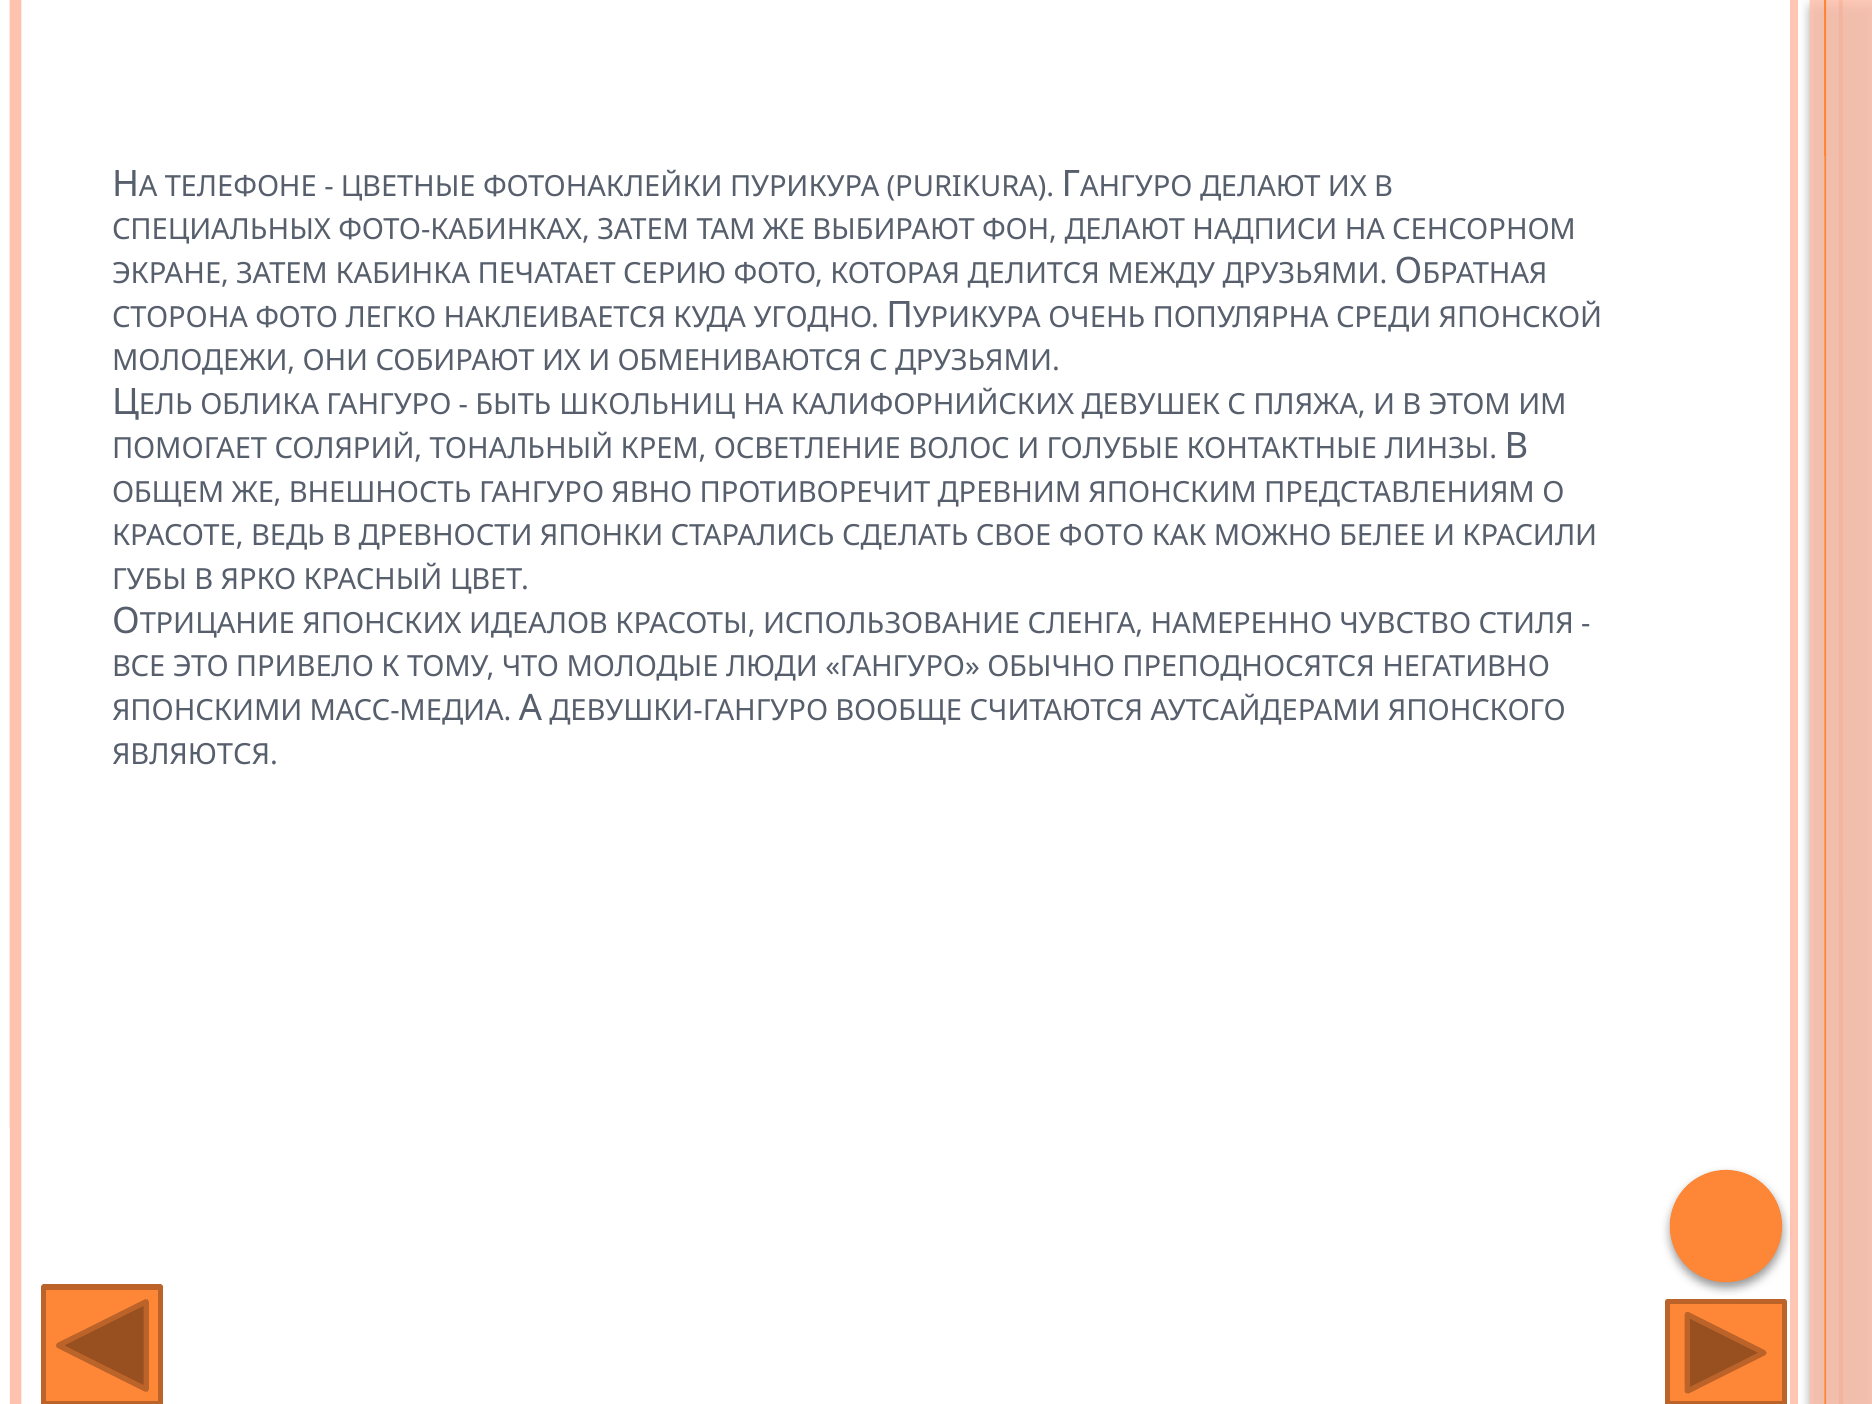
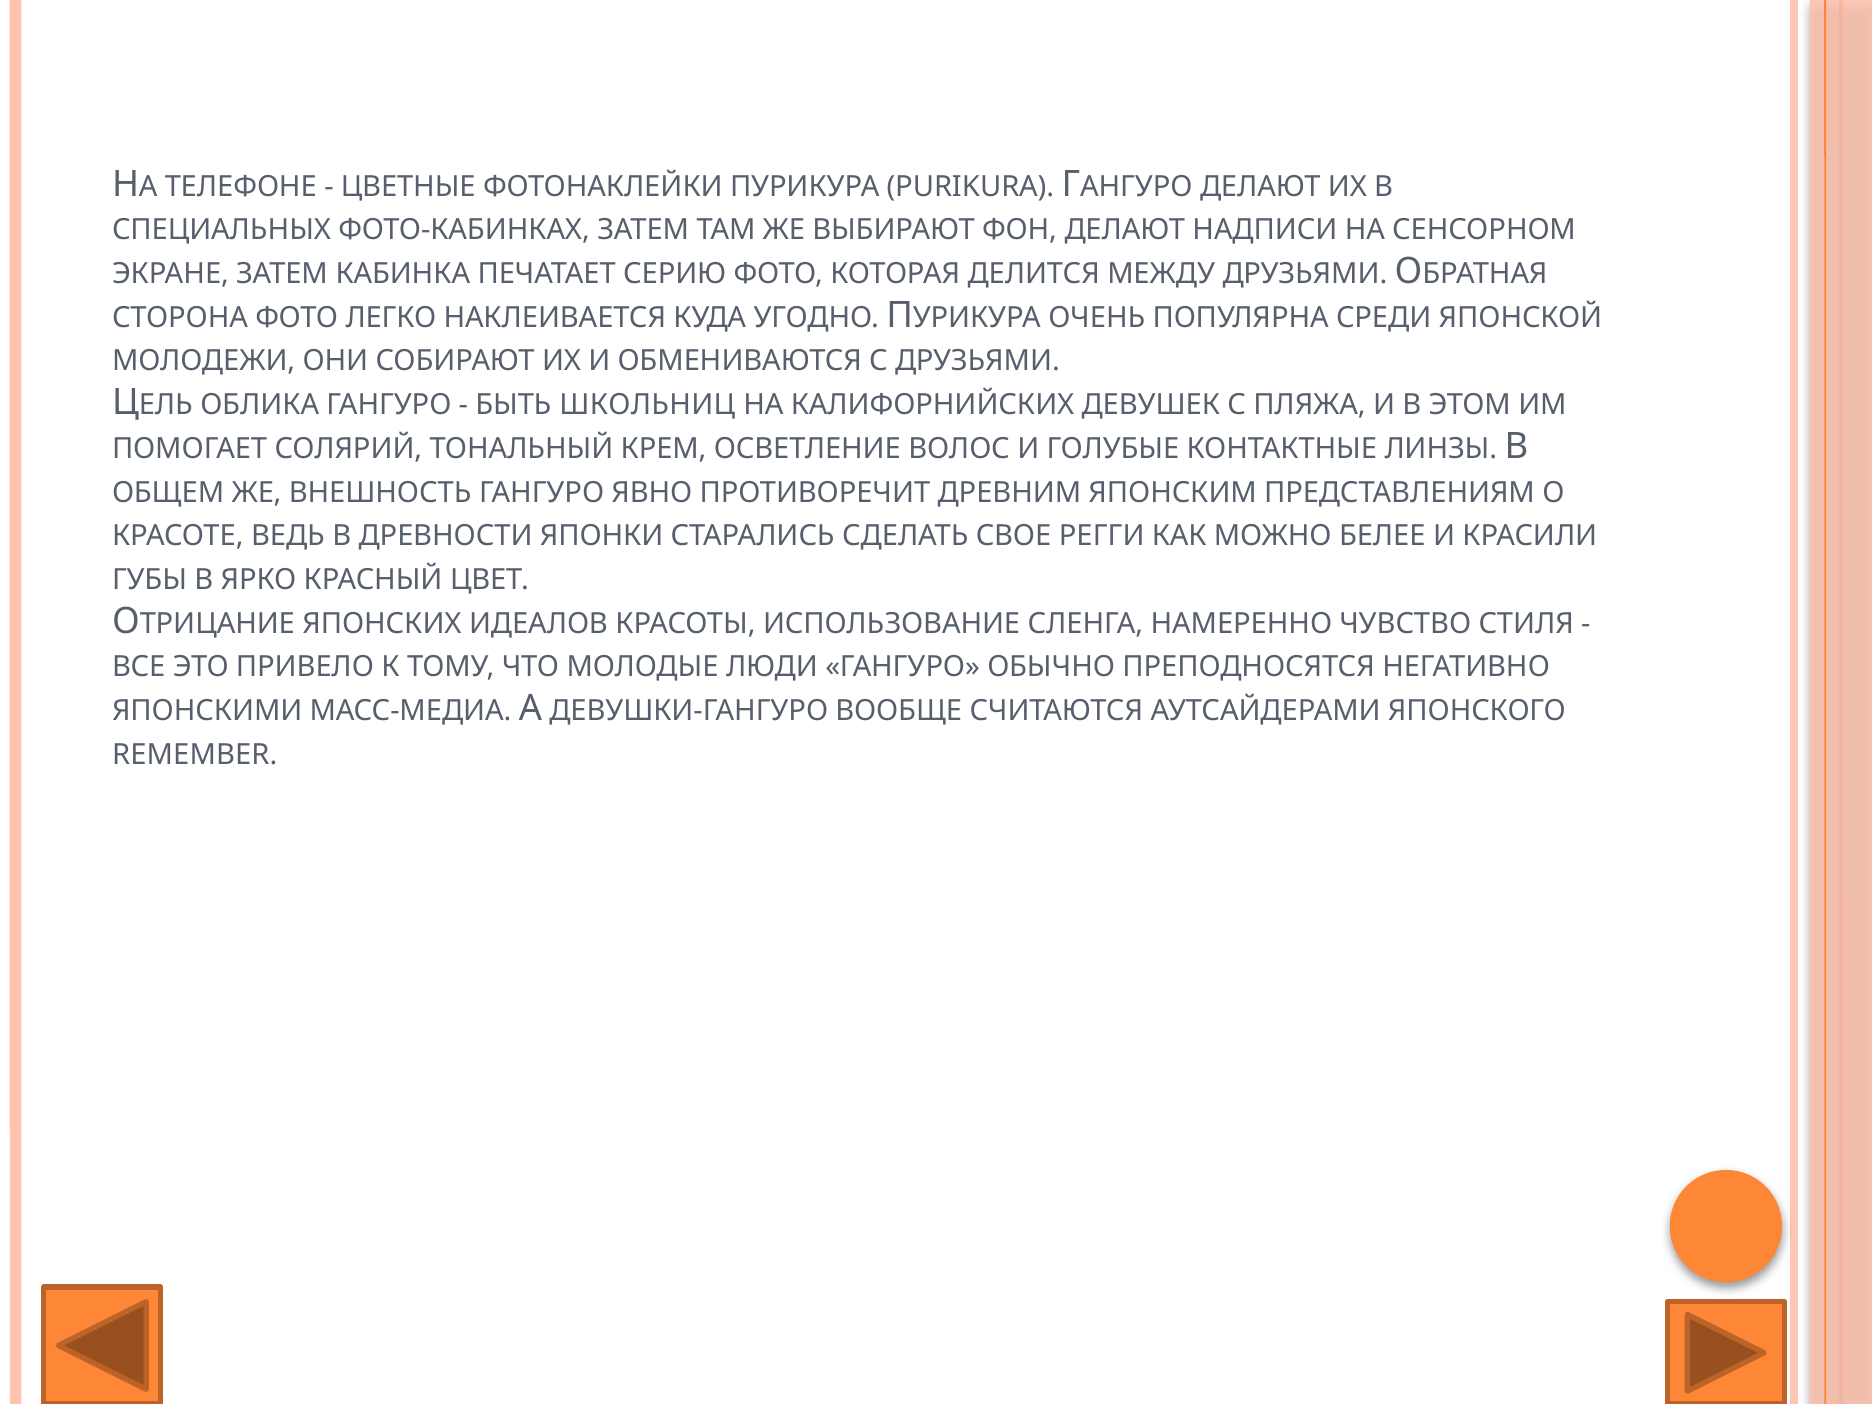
СВОЕ ФОТО: ФОТО -> РЕГГИ (1102, 536)
ЯВЛЯЮТСЯ: ЯВЛЯЮТСЯ -> REMEMBER (195, 755)
